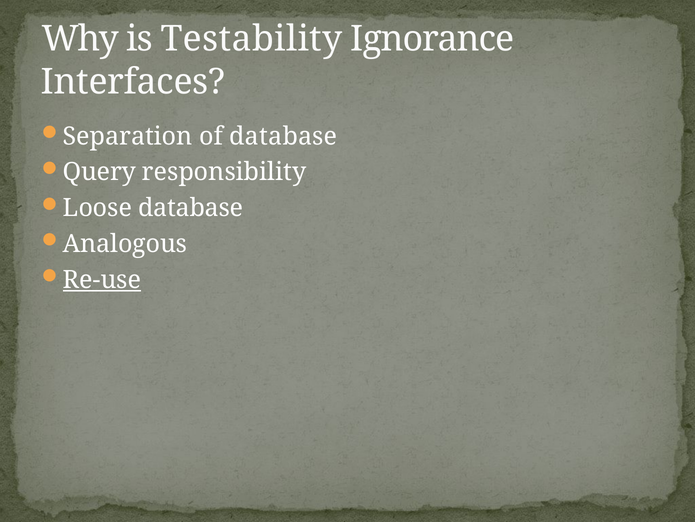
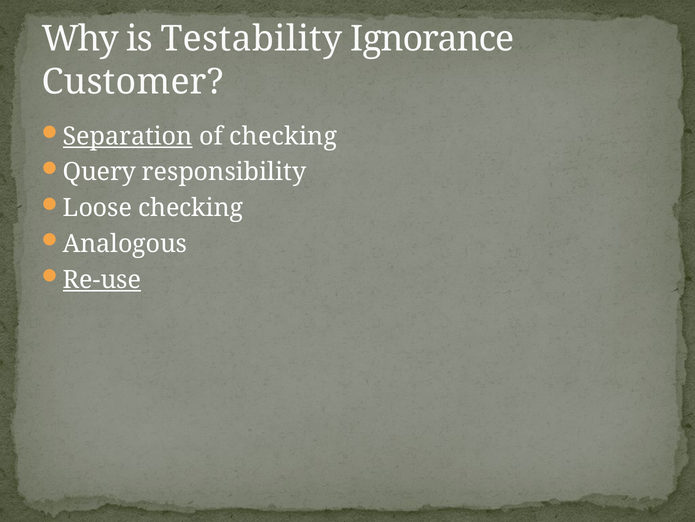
Interfaces: Interfaces -> Customer (133, 82)
Separation underline: none -> present (128, 136)
of database: database -> checking (283, 136)
Loose database: database -> checking (191, 208)
